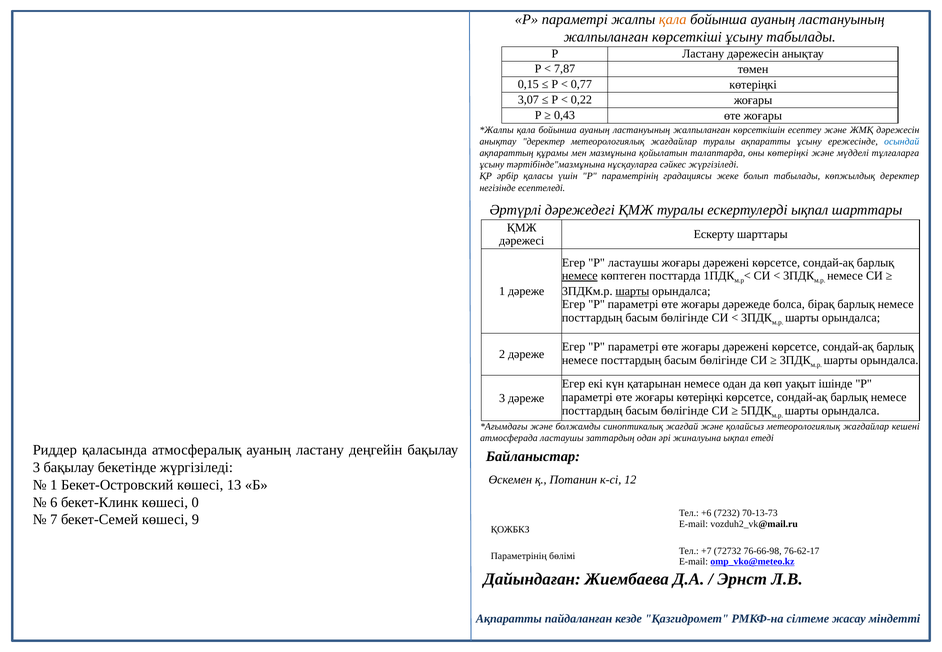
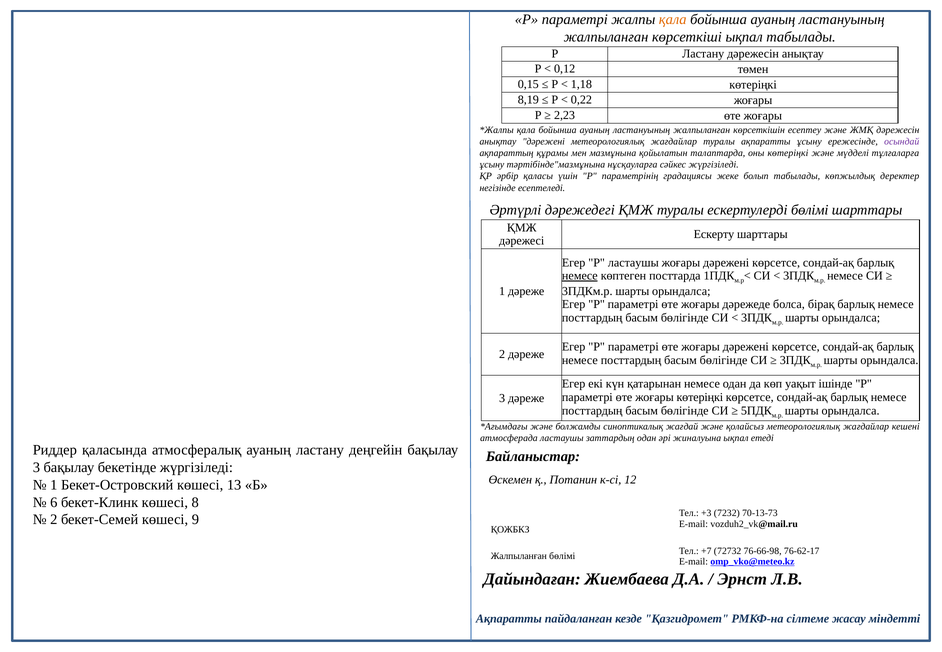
көрсеткіші ұсыну: ұсыну -> ықпал (744, 37)
7,87: 7,87 -> 0,12 (565, 69)
0,77: 0,77 -> 1,18 (581, 84)
3,07: 3,07 -> 8,19 (528, 100)
0,43: 0,43 -> 2,23 (565, 115)
анықтау деректер: деректер -> дәрежені (544, 142)
осындай colour: blue -> purple (902, 142)
ескертулерді ықпал: ықпал -> бөлімі (810, 210)
шарты underline: present -> none (632, 291)
0: 0 -> 8 (195, 502)
+6: +6 -> +3 (706, 513)
7: 7 -> 2 (54, 520)
Параметрінің: Параметрінің -> Жалпыланған (519, 556)
